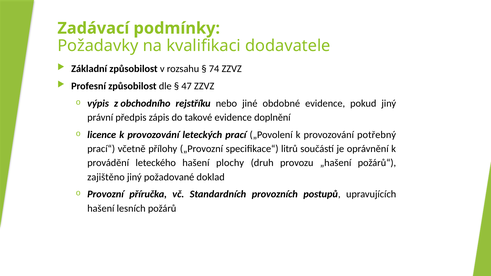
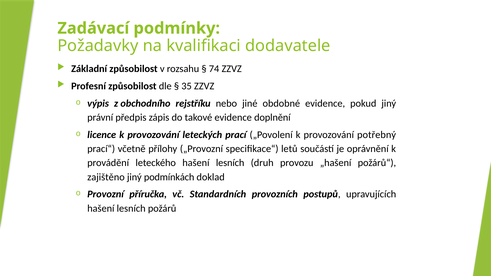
47: 47 -> 35 (187, 86)
litrů: litrů -> letů (289, 149)
leteckého hašení plochy: plochy -> lesních (230, 163)
požadované: požadované -> podmínkách (169, 177)
